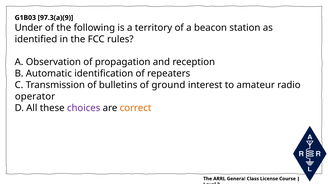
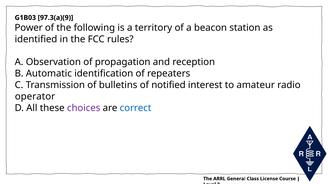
Under: Under -> Power (29, 28)
ground: ground -> notified (169, 85)
correct colour: orange -> blue (136, 108)
